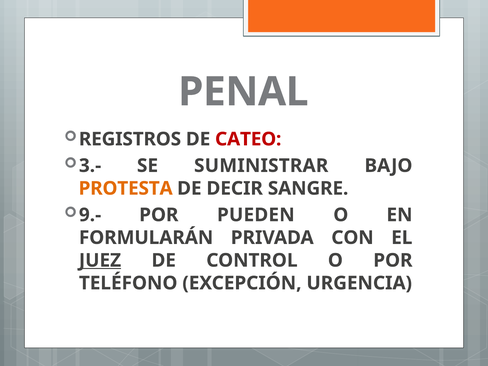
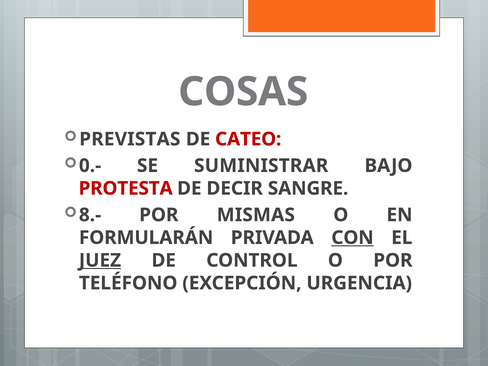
PENAL: PENAL -> COSAS (243, 92)
REGISTROS: REGISTROS -> PREVISTAS (130, 139)
3.-: 3.- -> 0.- (90, 166)
PROTESTA colour: orange -> red (126, 188)
9.-: 9.- -> 8.- (90, 215)
PUEDEN: PUEDEN -> MISMAS (256, 215)
CON underline: none -> present (353, 238)
